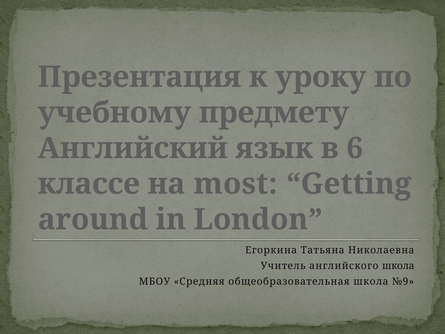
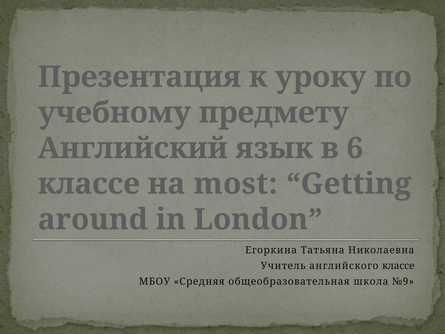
английского школа: школа -> классе (398, 266)
